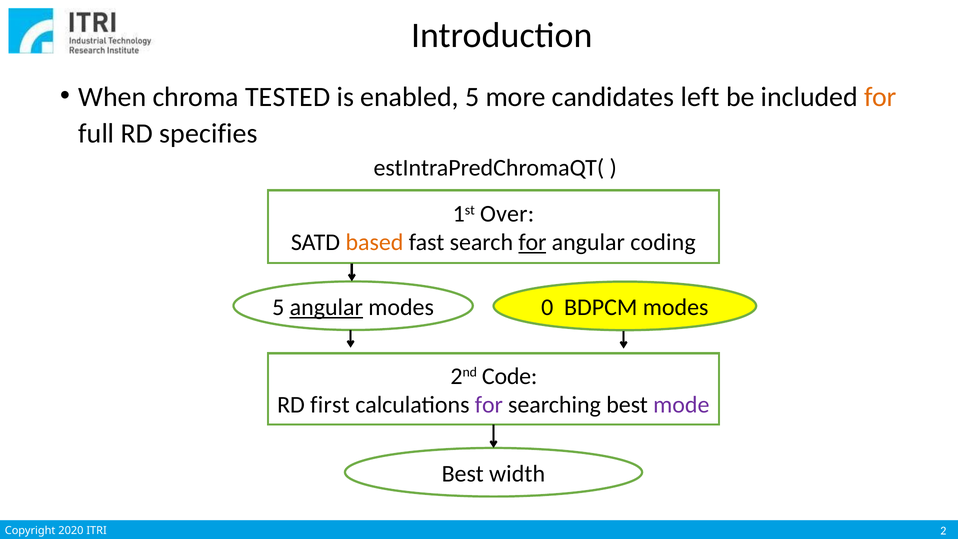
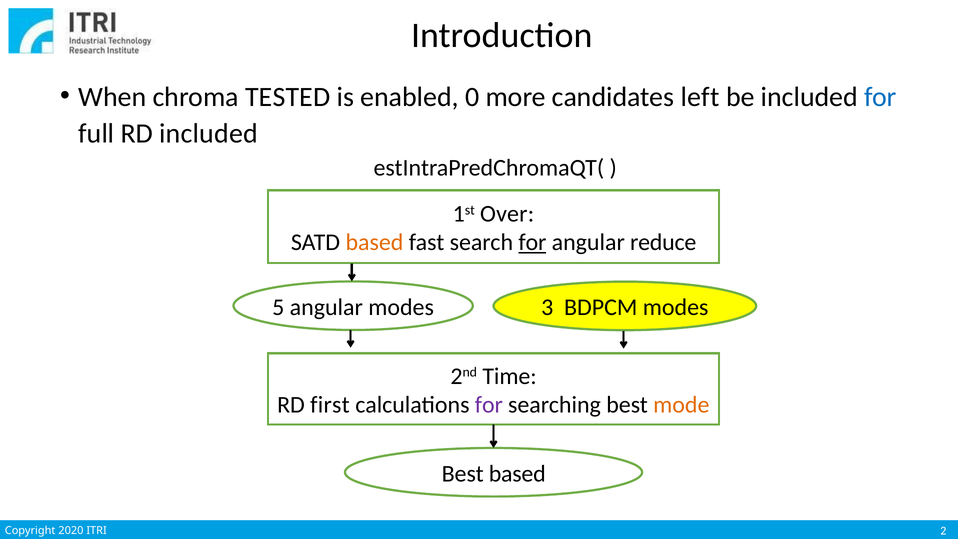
enabled 5: 5 -> 0 (472, 97)
for colour: orange -> blue (880, 97)
RD specifies: specifies -> included (209, 134)
coding: coding -> reduce (663, 243)
angular underline: present -> none (326, 307)
0: 0 -> 3 (547, 307)
Code: Code -> Time (510, 376)
mode colour: purple -> orange (681, 405)
Best width: width -> based (517, 474)
